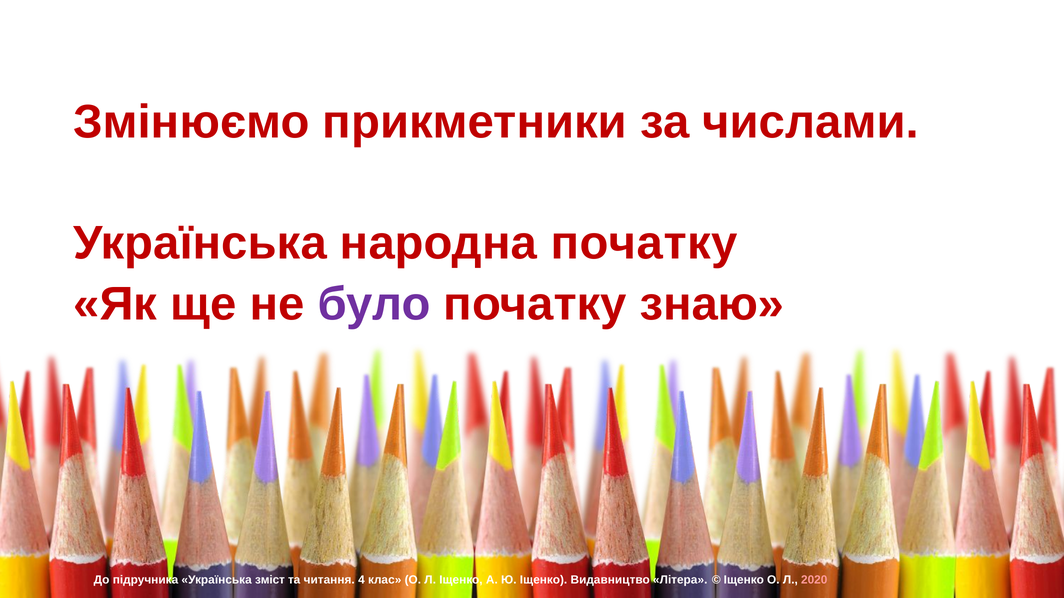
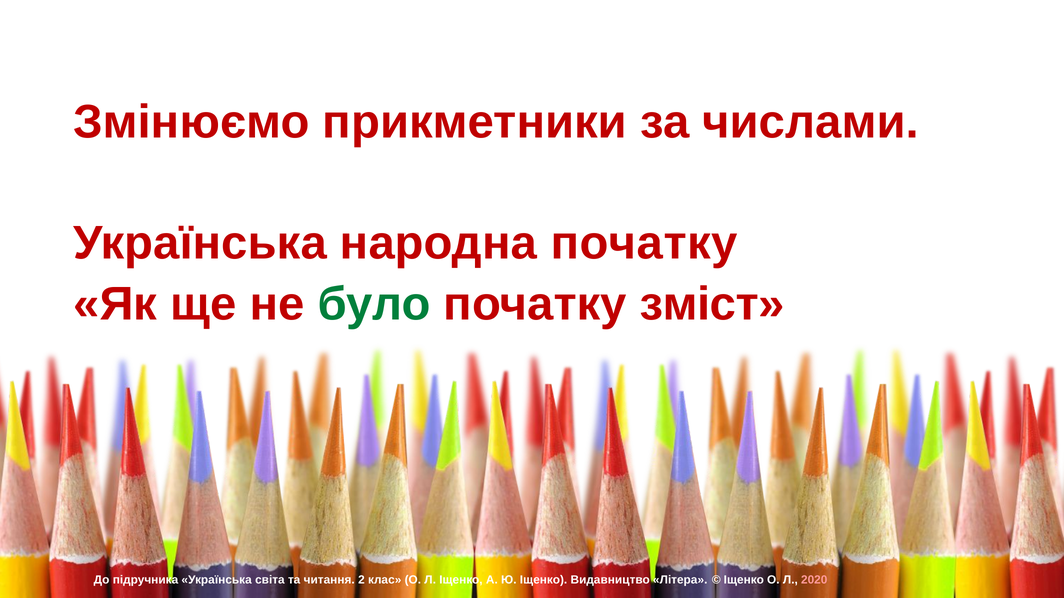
було colour: purple -> green (374, 304)
знаю: знаю -> зміст (712, 304)
зміст: зміст -> світа (270, 580)
4: 4 -> 2 (361, 580)
